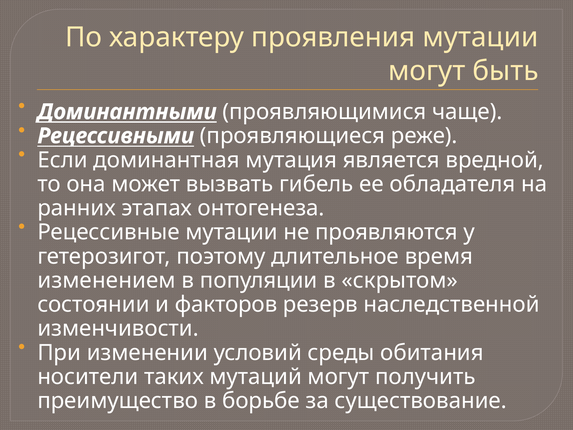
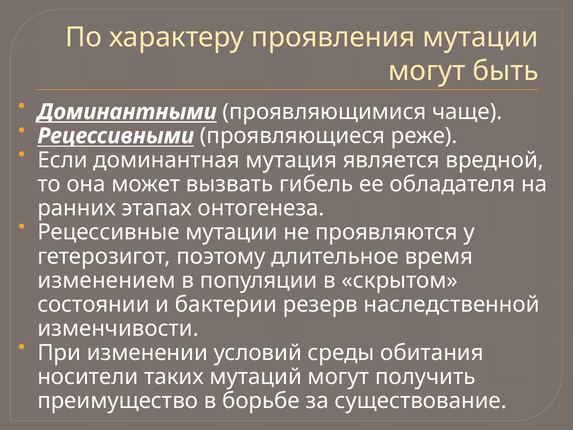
факторов: факторов -> бактерии (226, 304)
